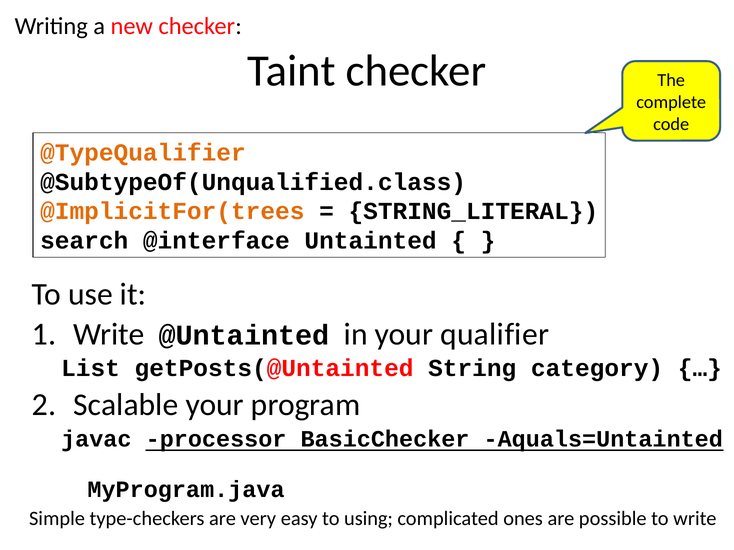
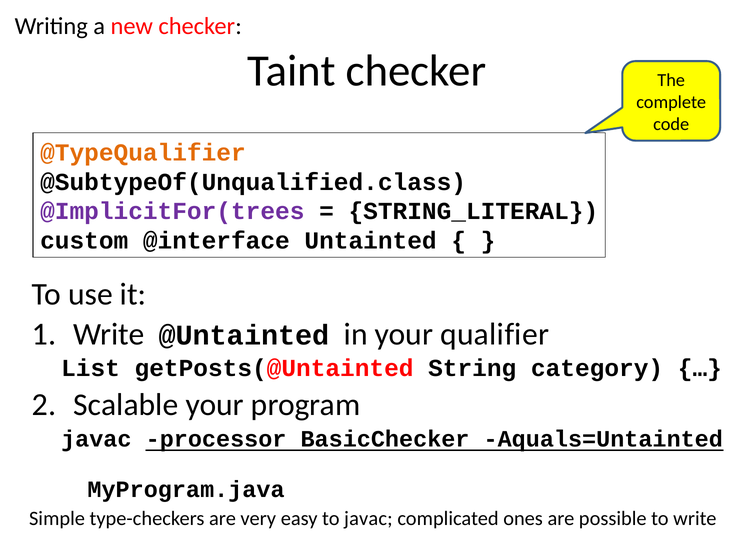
@ImplicitFor(trees colour: orange -> purple (172, 212)
search: search -> custom (84, 241)
to using: using -> javac (368, 519)
